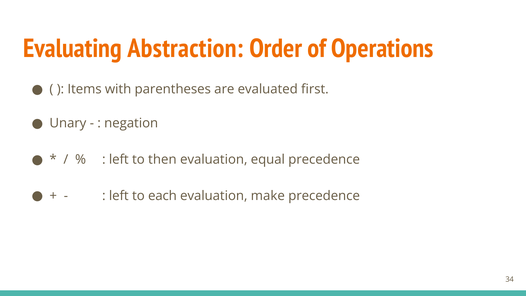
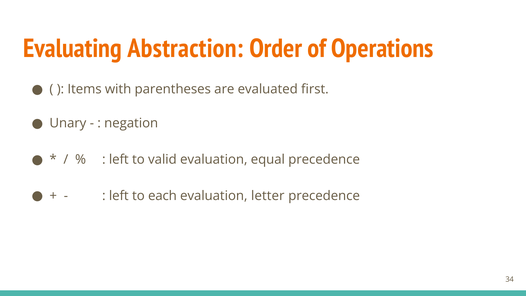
then: then -> valid (162, 159)
make: make -> letter (268, 196)
